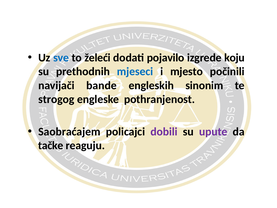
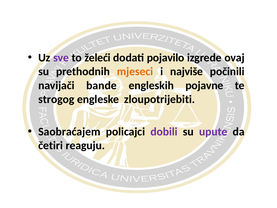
sve colour: blue -> purple (61, 58)
koju: koju -> ovaj (235, 58)
mjeseci colour: blue -> orange (135, 71)
mjesto: mjesto -> najviše (187, 71)
sinonim: sinonim -> pojavne (204, 85)
pothranjenost: pothranjenost -> zloupotrijebiti (160, 99)
tačke: tačke -> četiri (51, 145)
